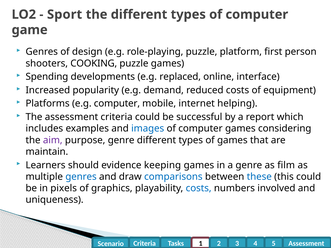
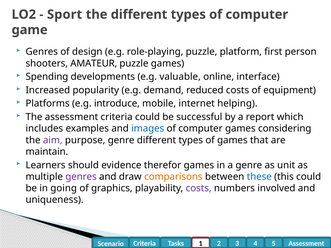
COOKING: COOKING -> AMATEUR (94, 63)
replaced: replaced -> valuable (180, 77)
e.g computer: computer -> introduce (117, 104)
keeping: keeping -> therefor (163, 165)
film: film -> unit (286, 165)
genres colour: blue -> purple (81, 177)
comparisons colour: blue -> orange (173, 177)
pixels: pixels -> going (64, 188)
costs colour: blue -> purple (199, 188)
